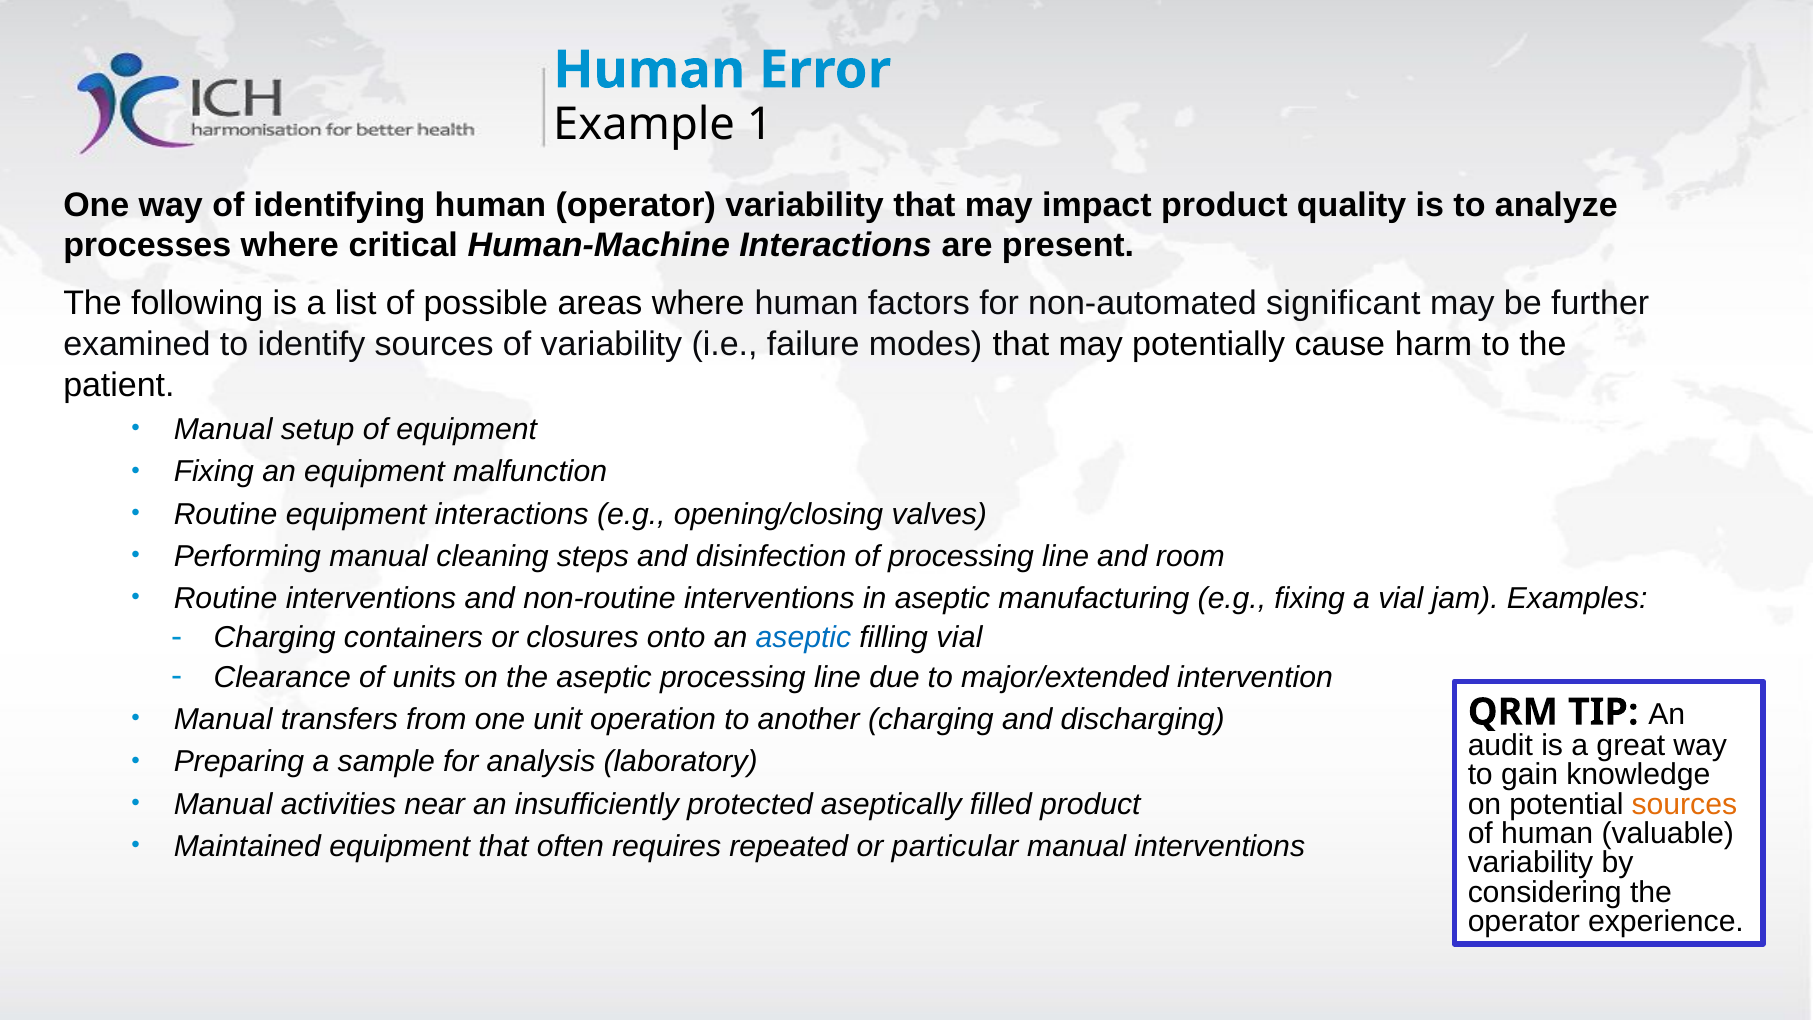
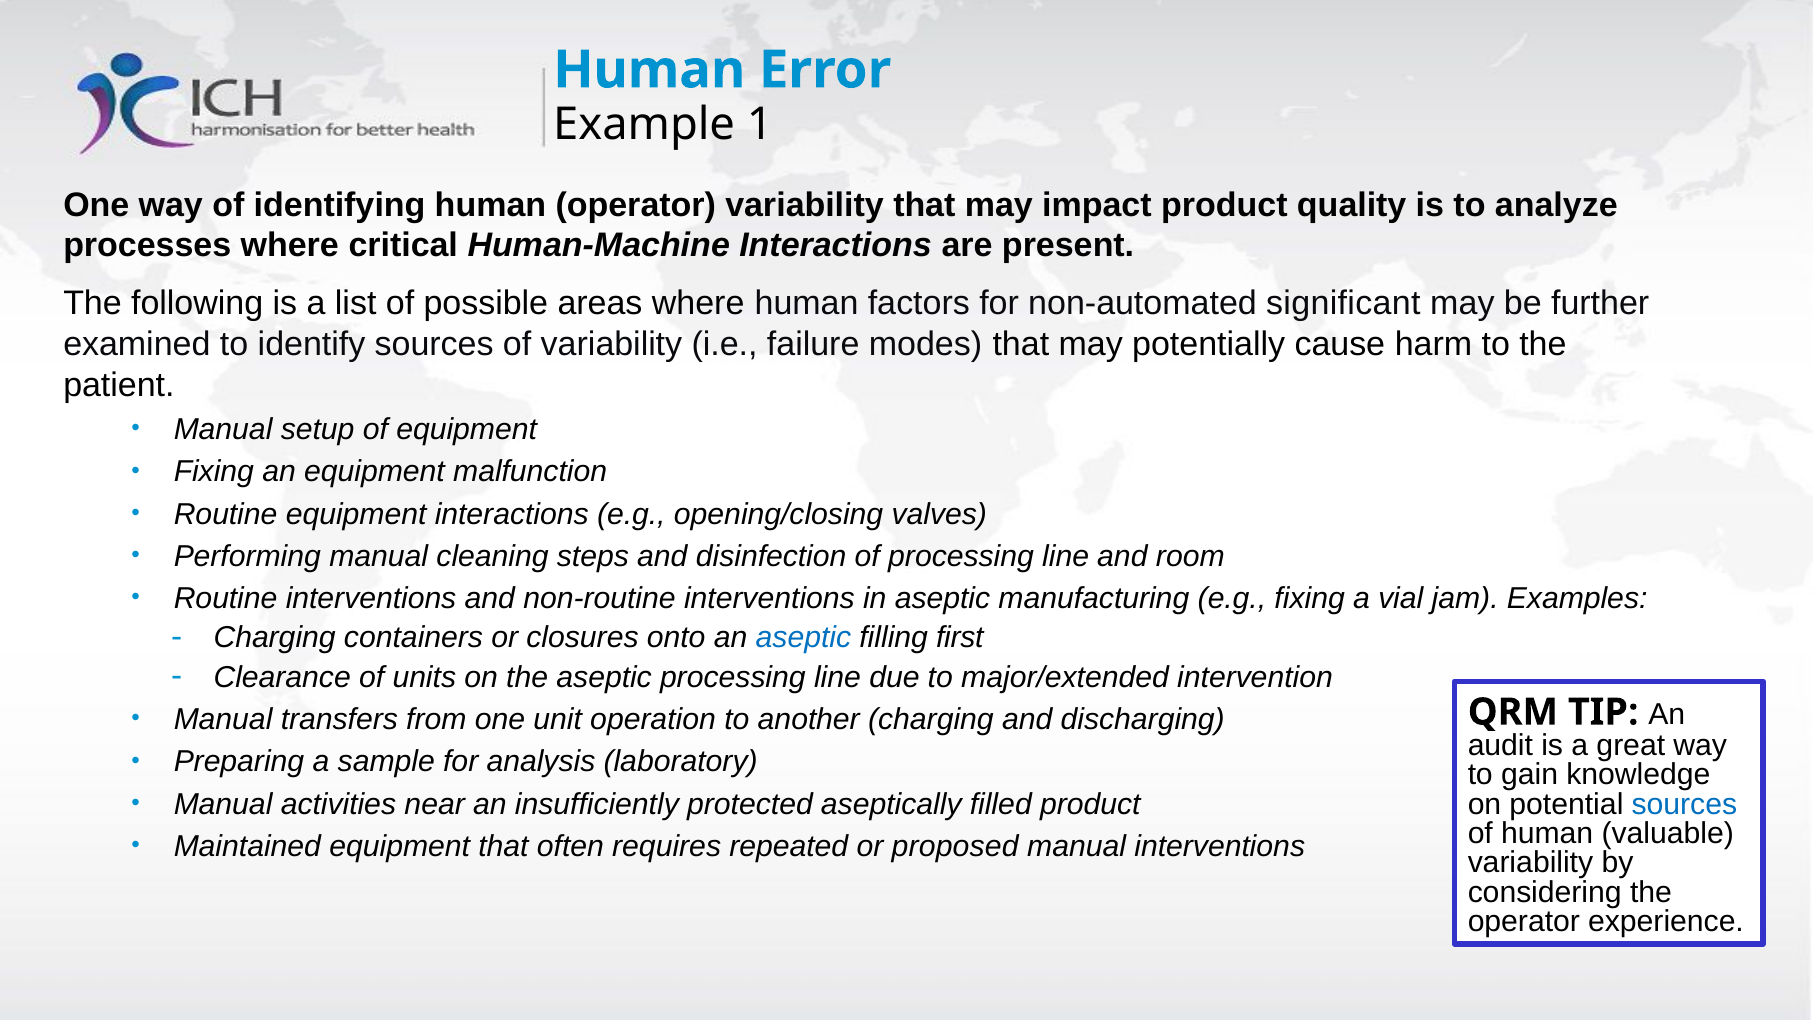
filling vial: vial -> first (960, 638)
sources colour: orange -> blue (1684, 804)
particular: particular -> proposed (955, 846)
